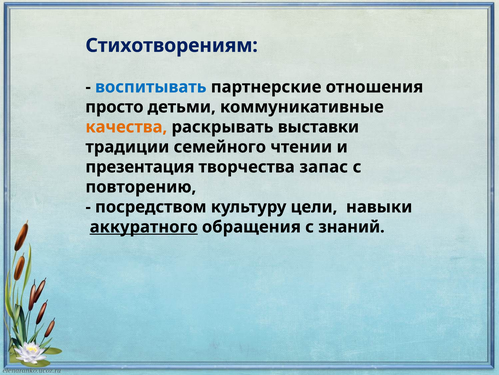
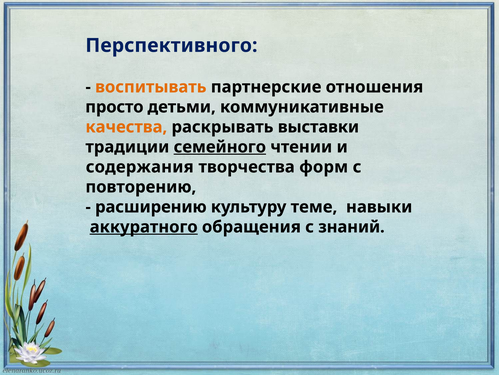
Стихотворениям: Стихотворениям -> Перспективного (171, 45)
воспитывать colour: blue -> orange (151, 87)
семейного underline: none -> present (220, 147)
презентация: презентация -> содержания (140, 167)
запас: запас -> форм (324, 167)
посредством: посредством -> расширению (151, 207)
цели: цели -> теме (314, 207)
